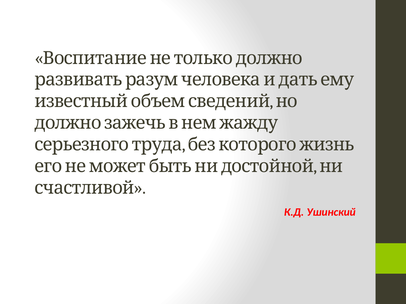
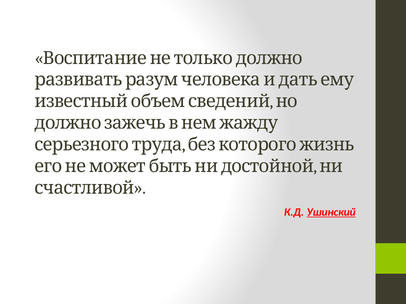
Ушинский underline: none -> present (331, 213)
